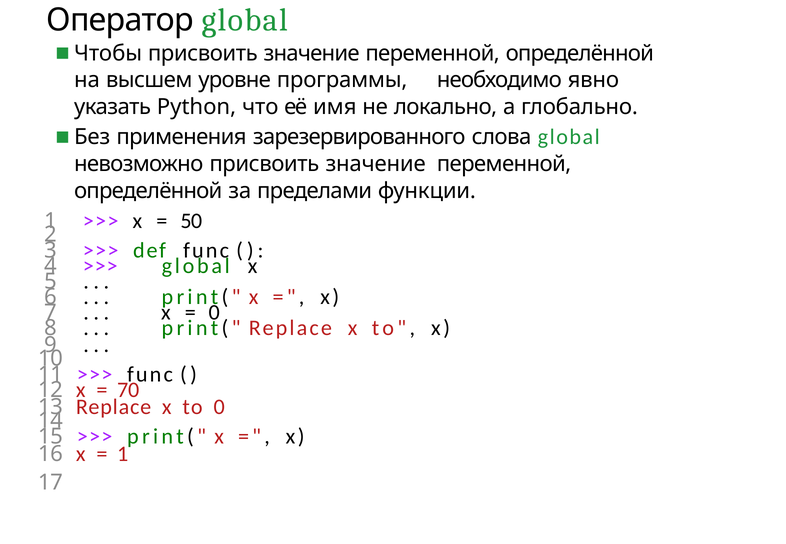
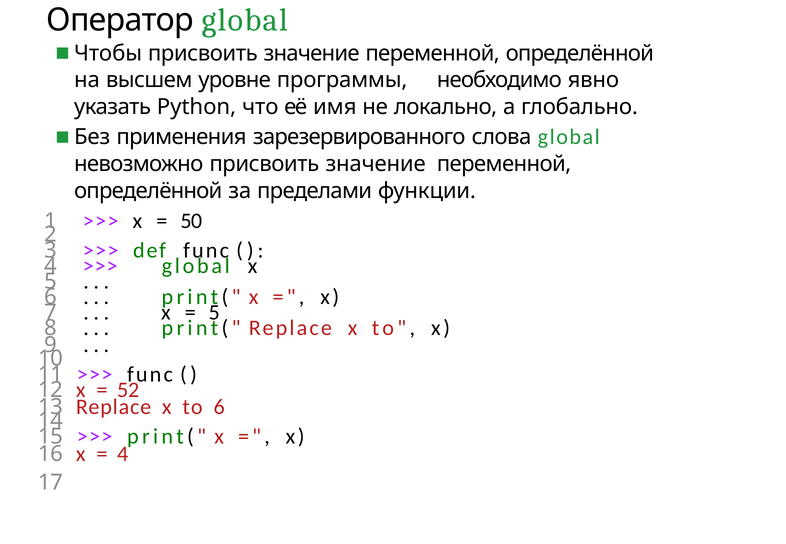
0: 0 -> 5 (214, 313)
70: 70 -> 52 (128, 390)
to 0: 0 -> 6 (219, 407)
1: 1 -> 4 (123, 454)
